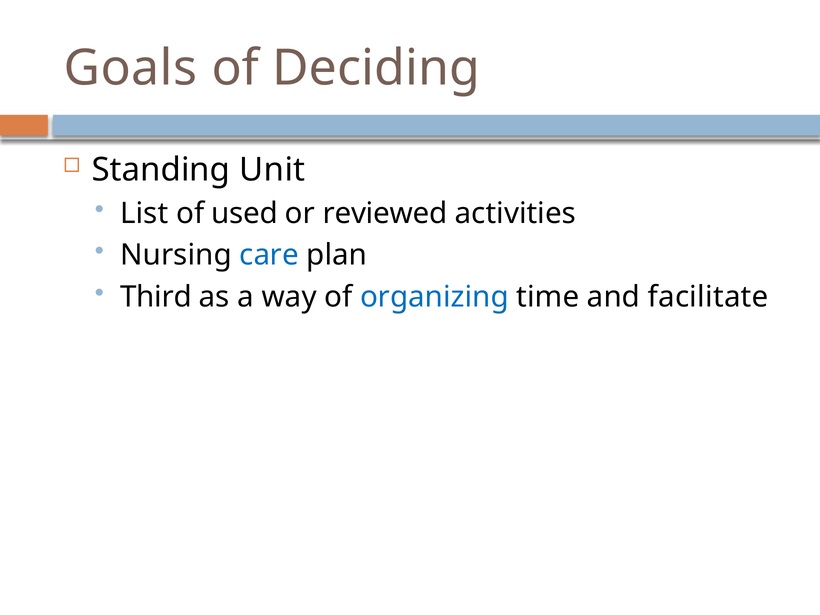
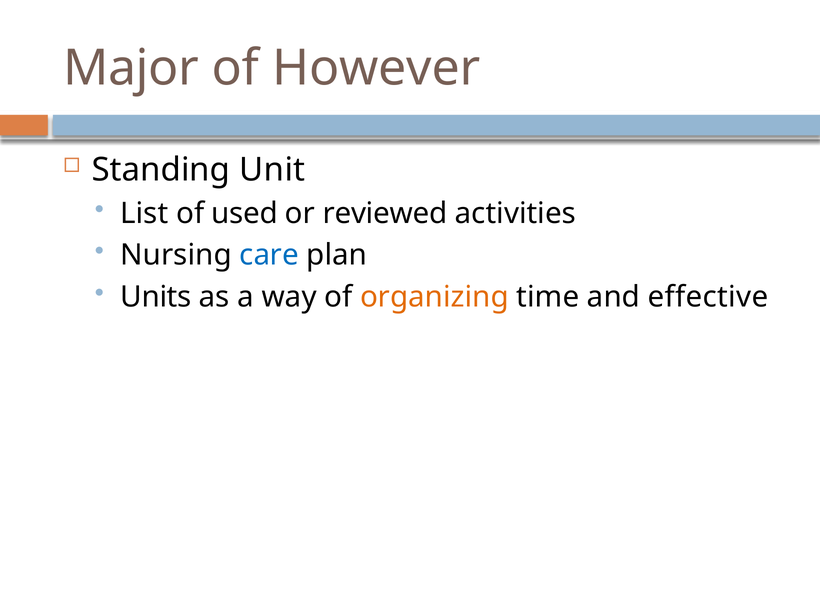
Goals: Goals -> Major (131, 68)
Deciding: Deciding -> However (376, 68)
Third: Third -> Units (156, 297)
organizing colour: blue -> orange (434, 297)
facilitate: facilitate -> effective (708, 297)
